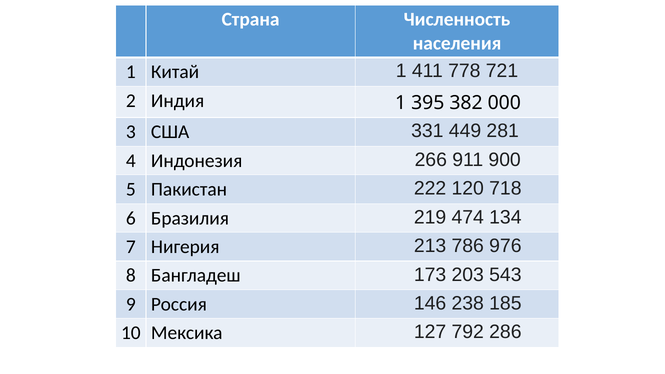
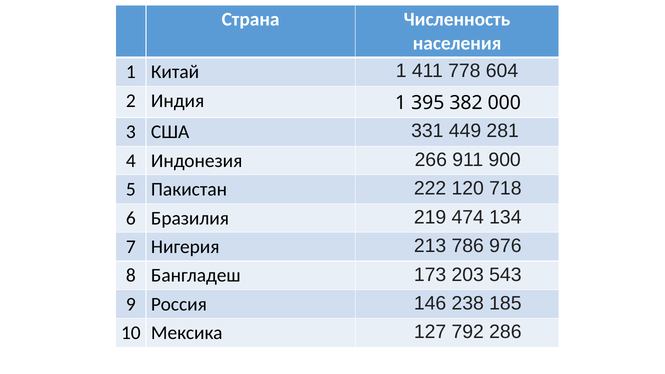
721: 721 -> 604 (502, 71)
